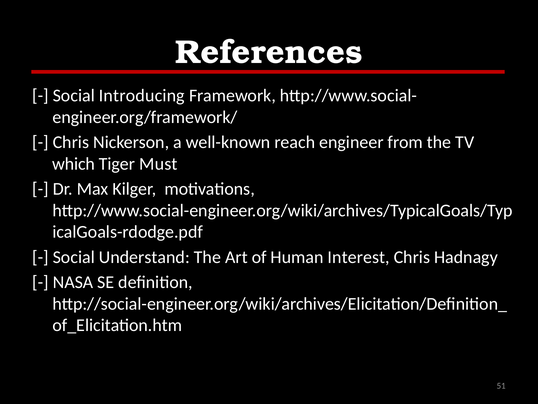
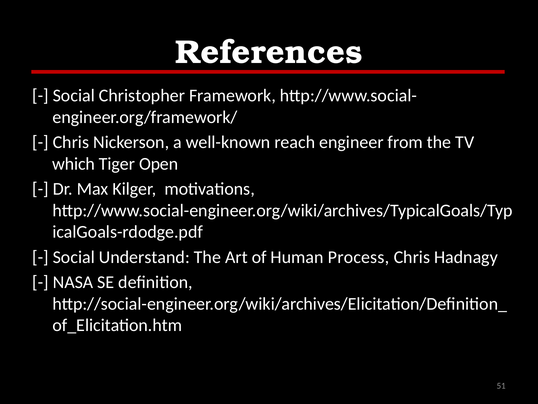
Introducing: Introducing -> Christopher (142, 95)
Must: Must -> Open (159, 164)
Interest: Interest -> Process (359, 257)
